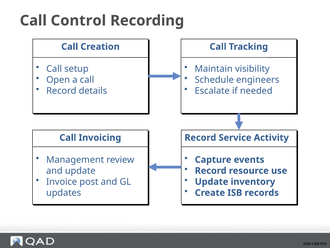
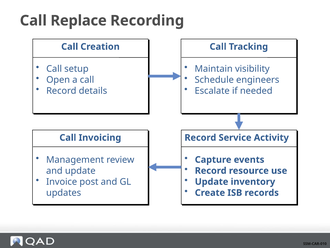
Control: Control -> Replace (79, 21)
